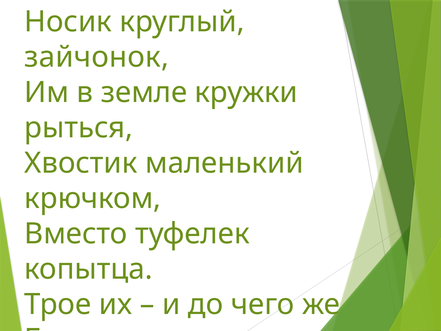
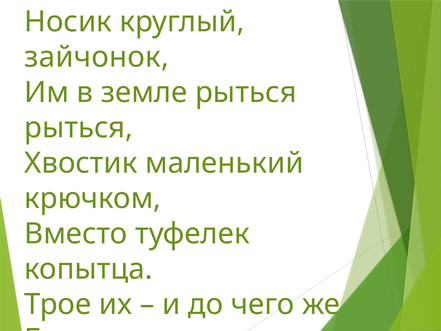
земле кружки: кружки -> рыться (246, 92)
